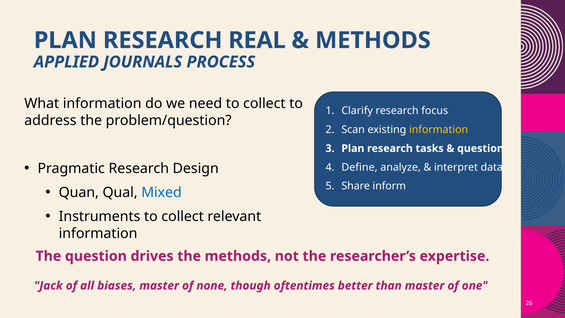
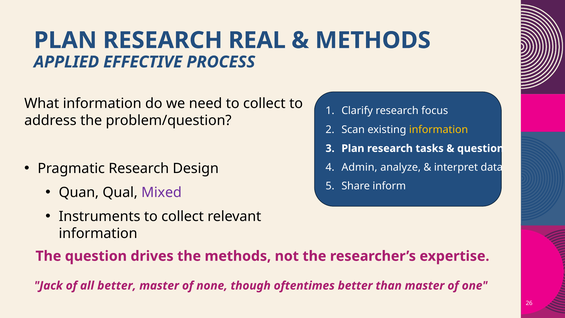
JOURNALS: JOURNALS -> EFFECTIVE (143, 62)
Define: Define -> Admin (359, 167)
Mixed colour: blue -> purple (162, 192)
all biases: biases -> better (117, 285)
